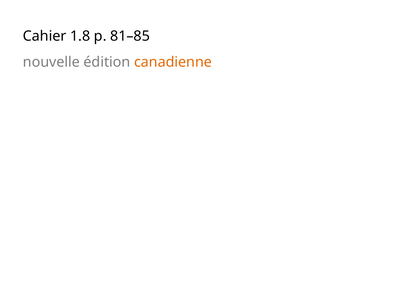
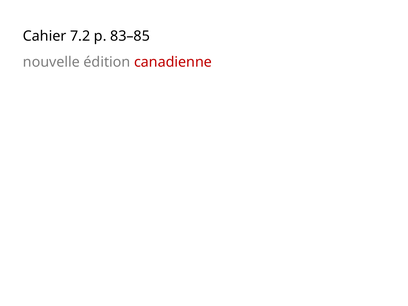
1.8: 1.8 -> 7.2 (80, 36)
81–85: 81–85 -> 83–85 (130, 36)
canadienne colour: orange -> red (173, 62)
